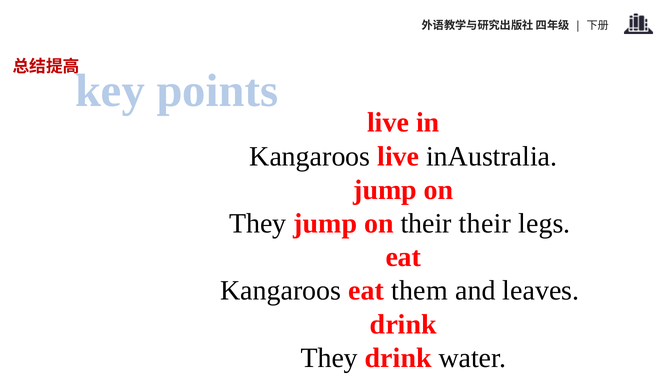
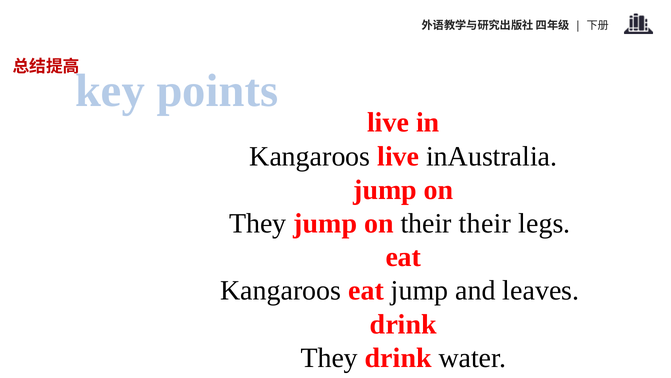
eat them: them -> jump (420, 290)
